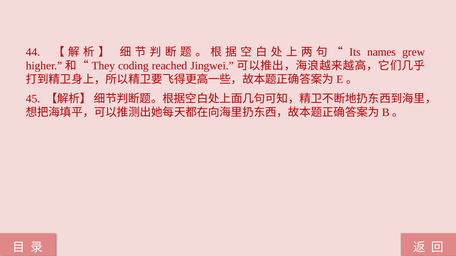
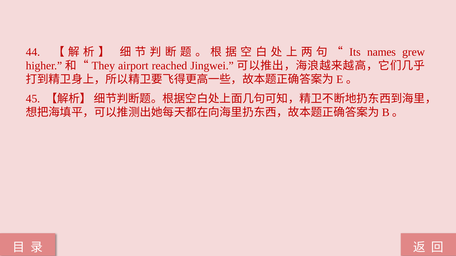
coding: coding -> airport (133, 66)
